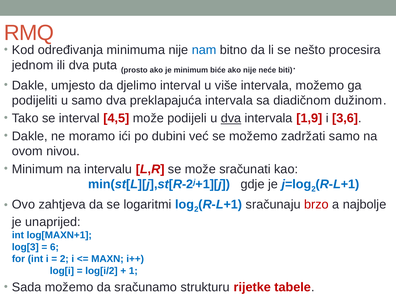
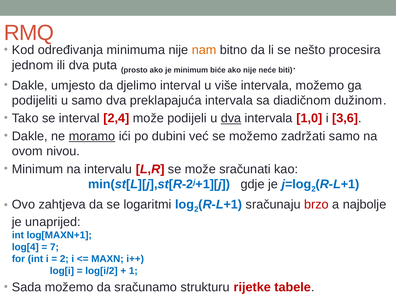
nam colour: blue -> orange (204, 50)
4,5: 4,5 -> 2,4 (116, 118)
1,9: 1,9 -> 1,0 (309, 118)
moramo underline: none -> present (92, 136)
log[3: log[3 -> log[4 (25, 247)
6: 6 -> 7 (54, 247)
